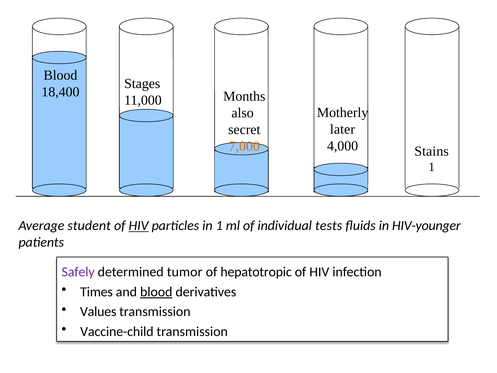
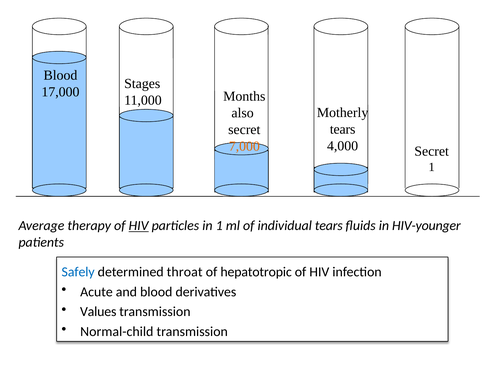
18,400: 18,400 -> 17,000 (60, 92)
later: later -> tears (343, 129)
4,000 Stains: Stains -> Secret (432, 151)
student: student -> therapy (89, 225)
individual tests: tests -> tears (329, 225)
Safely colour: purple -> blue (78, 272)
tumor: tumor -> throat (185, 272)
Times: Times -> Acute (96, 292)
blood underline: present -> none (156, 292)
Vaccine-child: Vaccine-child -> Normal-child (117, 331)
